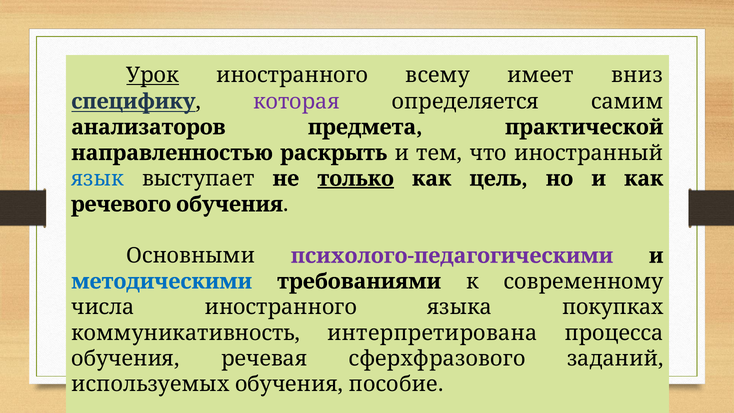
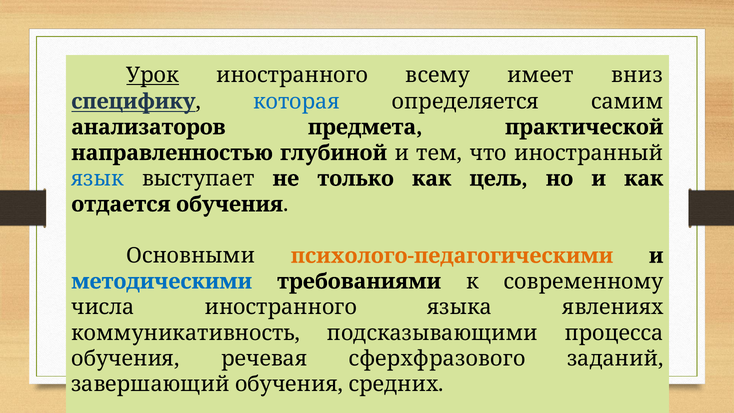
которая colour: purple -> blue (296, 101)
раскрыть: раскрыть -> глубиной (334, 153)
только underline: present -> none (356, 179)
речевого: речевого -> отдается (121, 204)
психолого-педагогическими colour: purple -> orange (452, 256)
покупках: покупках -> явлениях (613, 307)
интерпретирована: интерпретирована -> подсказывающими (432, 333)
используемых: используемых -> завершающий (150, 384)
пособие: пособие -> средних (396, 384)
